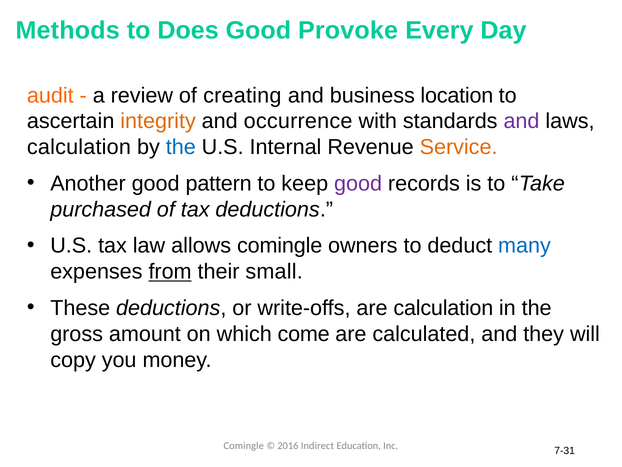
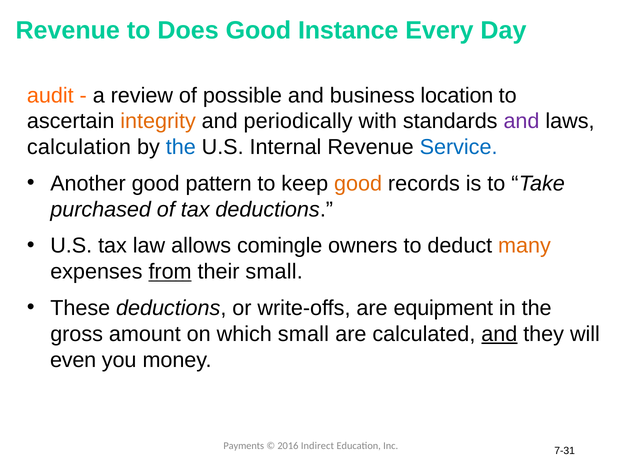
Methods: Methods -> Revenue (68, 30)
Provoke: Provoke -> Instance (348, 30)
creating: creating -> possible (242, 95)
occurrence: occurrence -> periodically (298, 121)
Service colour: orange -> blue (459, 147)
good colour: purple -> orange (358, 183)
many colour: blue -> orange (524, 246)
are calculation: calculation -> equipment (443, 308)
which come: come -> small (303, 334)
and underline: none -> present (499, 334)
copy: copy -> even (73, 359)
Comingle: Comingle -> Payments (244, 445)
